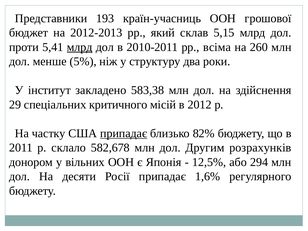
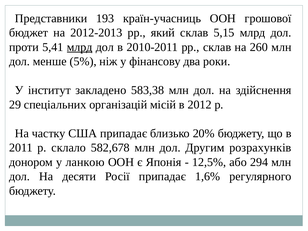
рр всіма: всіма -> склав (217, 47)
структуру: структуру -> фінансову (155, 61)
критичного: критичного -> організацій (118, 105)
припадає underline: present -> none (124, 133)
82%: 82% -> 20% (204, 133)
вільних: вільних -> ланкою (85, 162)
